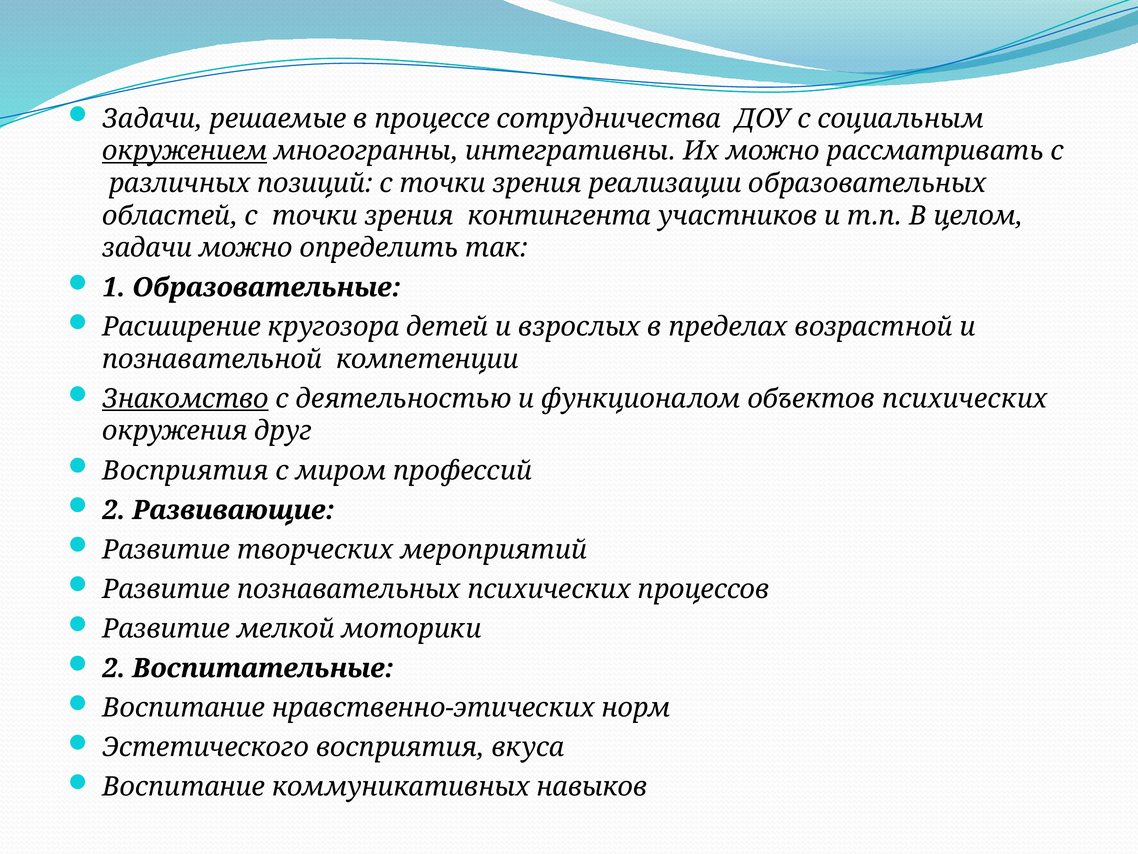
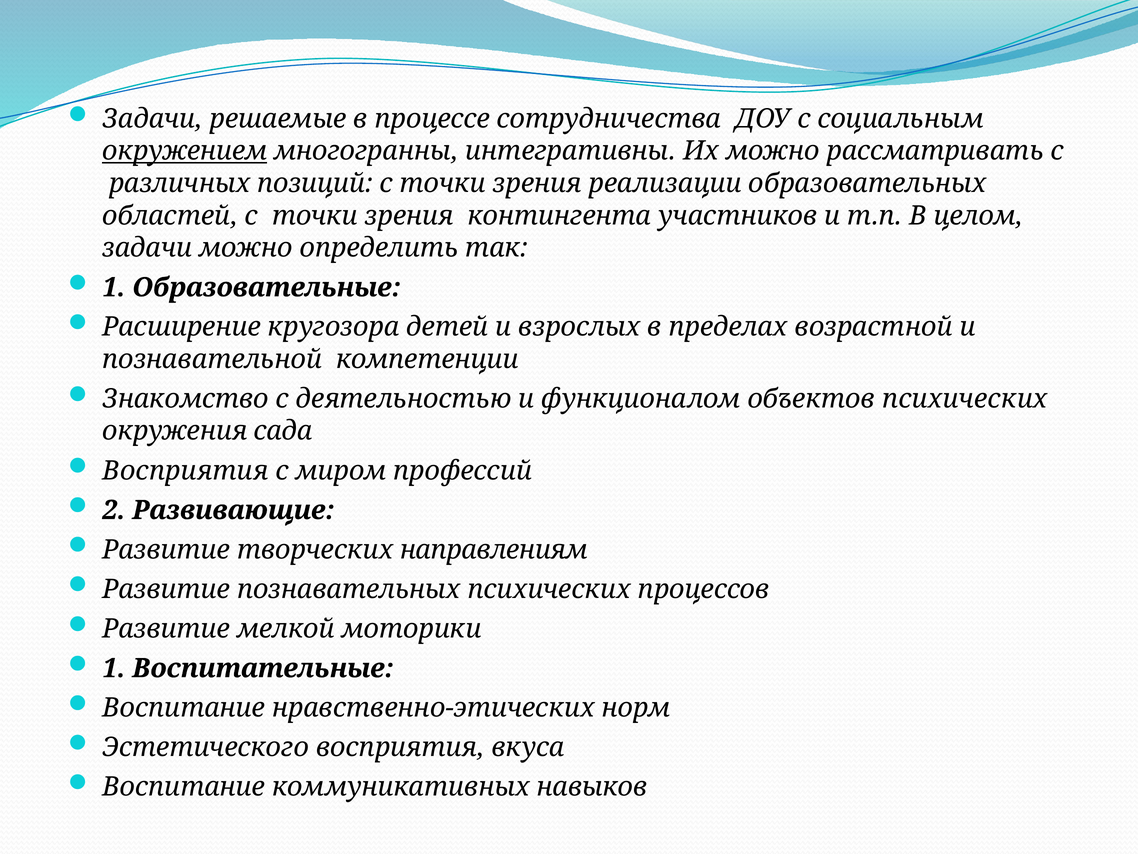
Знакомство underline: present -> none (186, 399)
друг: друг -> сада (283, 431)
мероприятий: мероприятий -> направлениям (494, 549)
2: 2 -> 1 (114, 668)
